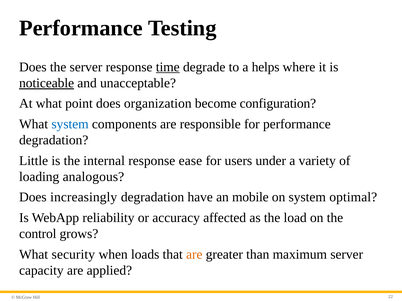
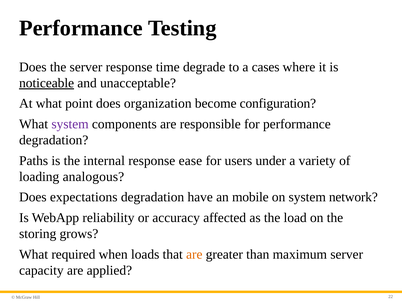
time underline: present -> none (168, 67)
helps: helps -> cases (266, 67)
system colour: blue -> purple (70, 124)
Little: Little -> Paths (34, 161)
increasingly: increasingly -> expectations (84, 198)
optimal: optimal -> network (353, 198)
control: control -> storing (38, 234)
security: security -> required (73, 255)
